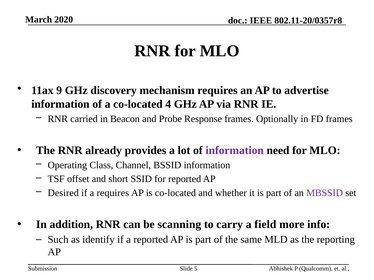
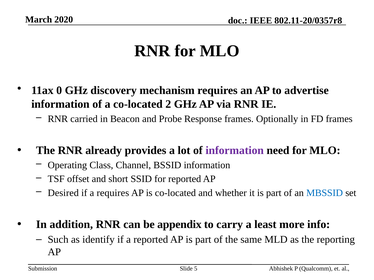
9: 9 -> 0 (59, 91)
4: 4 -> 2 (168, 104)
MBSSID colour: purple -> blue (325, 193)
scanning: scanning -> appendix (179, 225)
field: field -> least (265, 225)
